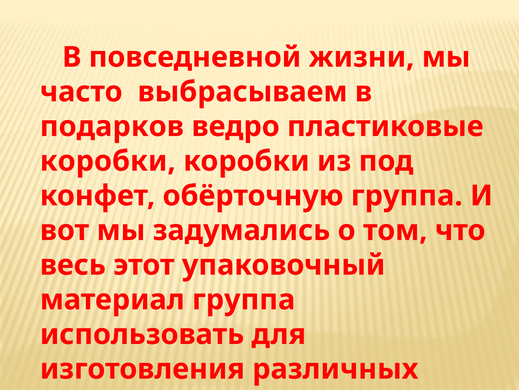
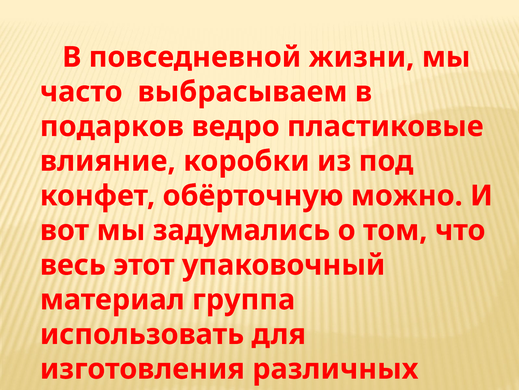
коробки: коробки -> влияние (108, 161)
обёрточную группа: группа -> можно (407, 195)
